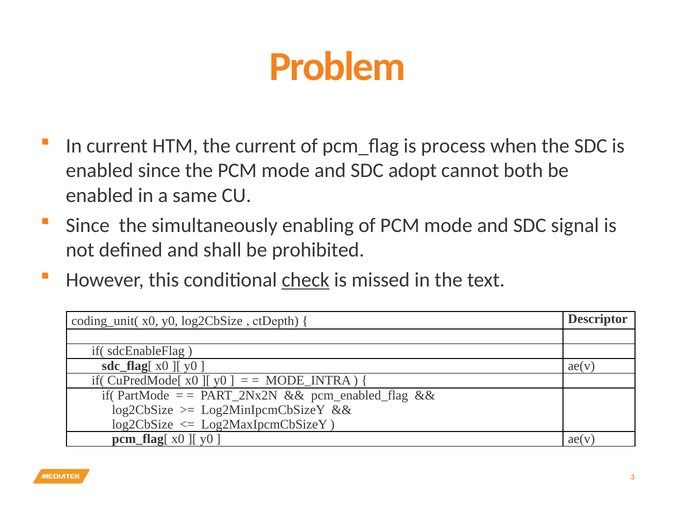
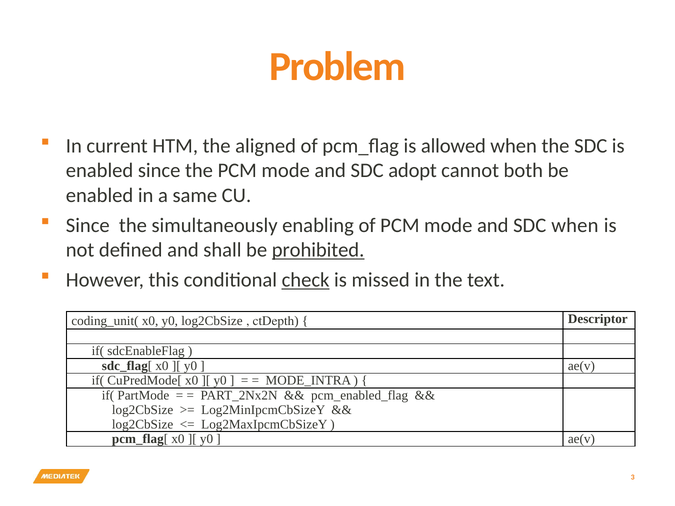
the current: current -> aligned (266, 146)
process: process -> allowed (453, 146)
SDC signal: signal -> when (575, 225)
prohibited underline: none -> present (318, 250)
